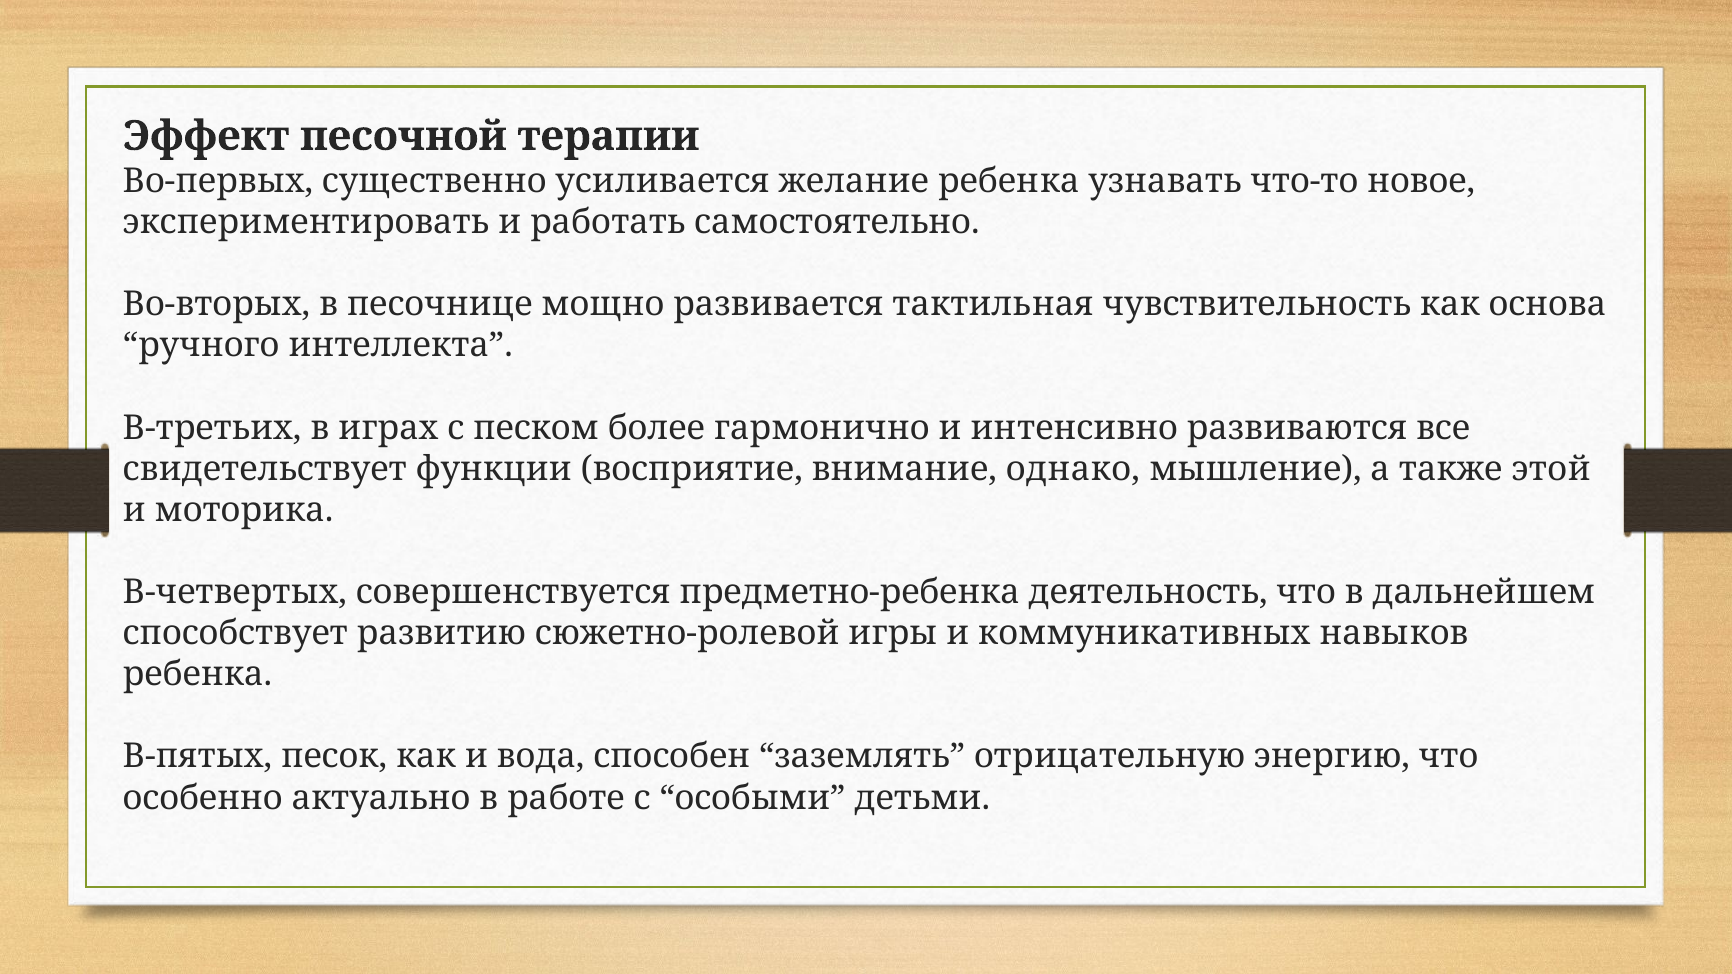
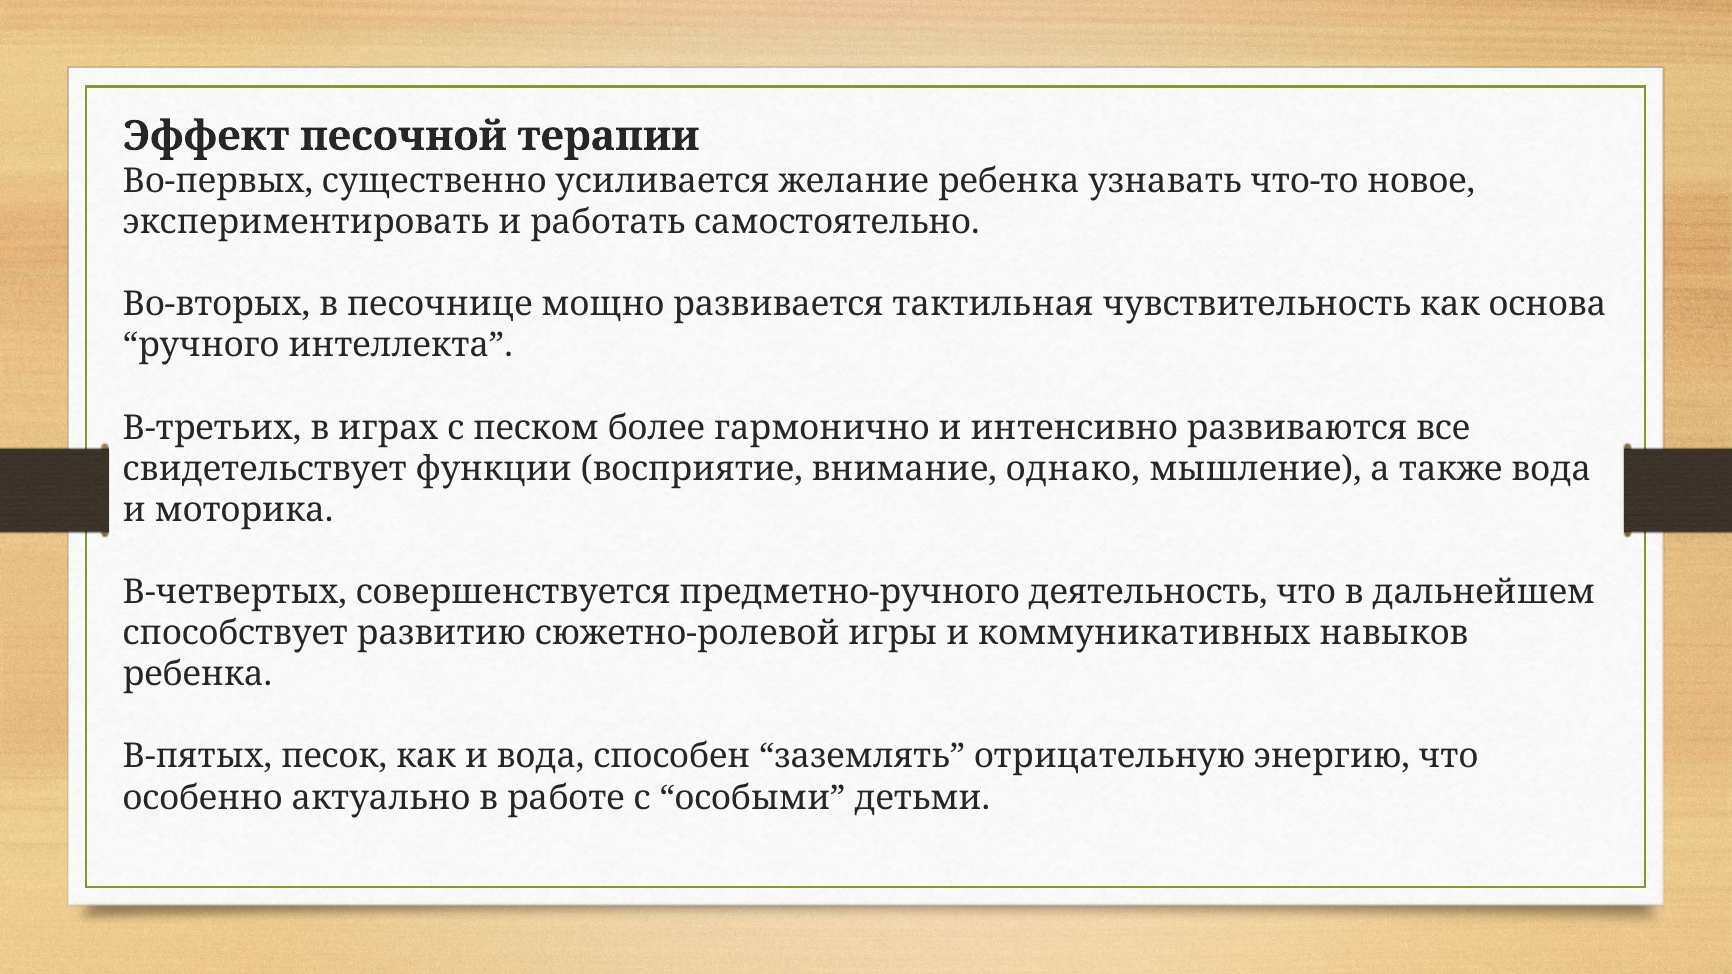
также этой: этой -> вода (1551, 469)
предметно-ребенка: предметно-ребенка -> предметно-ручного (850, 592)
